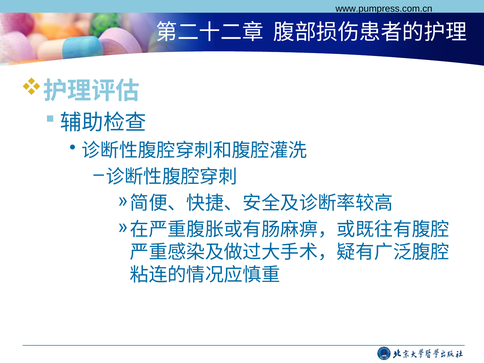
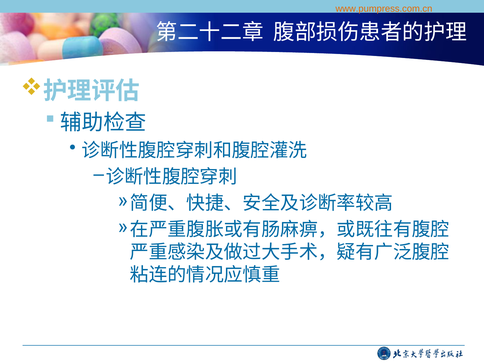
www.pumpress.com.cn colour: black -> orange (384, 9)
